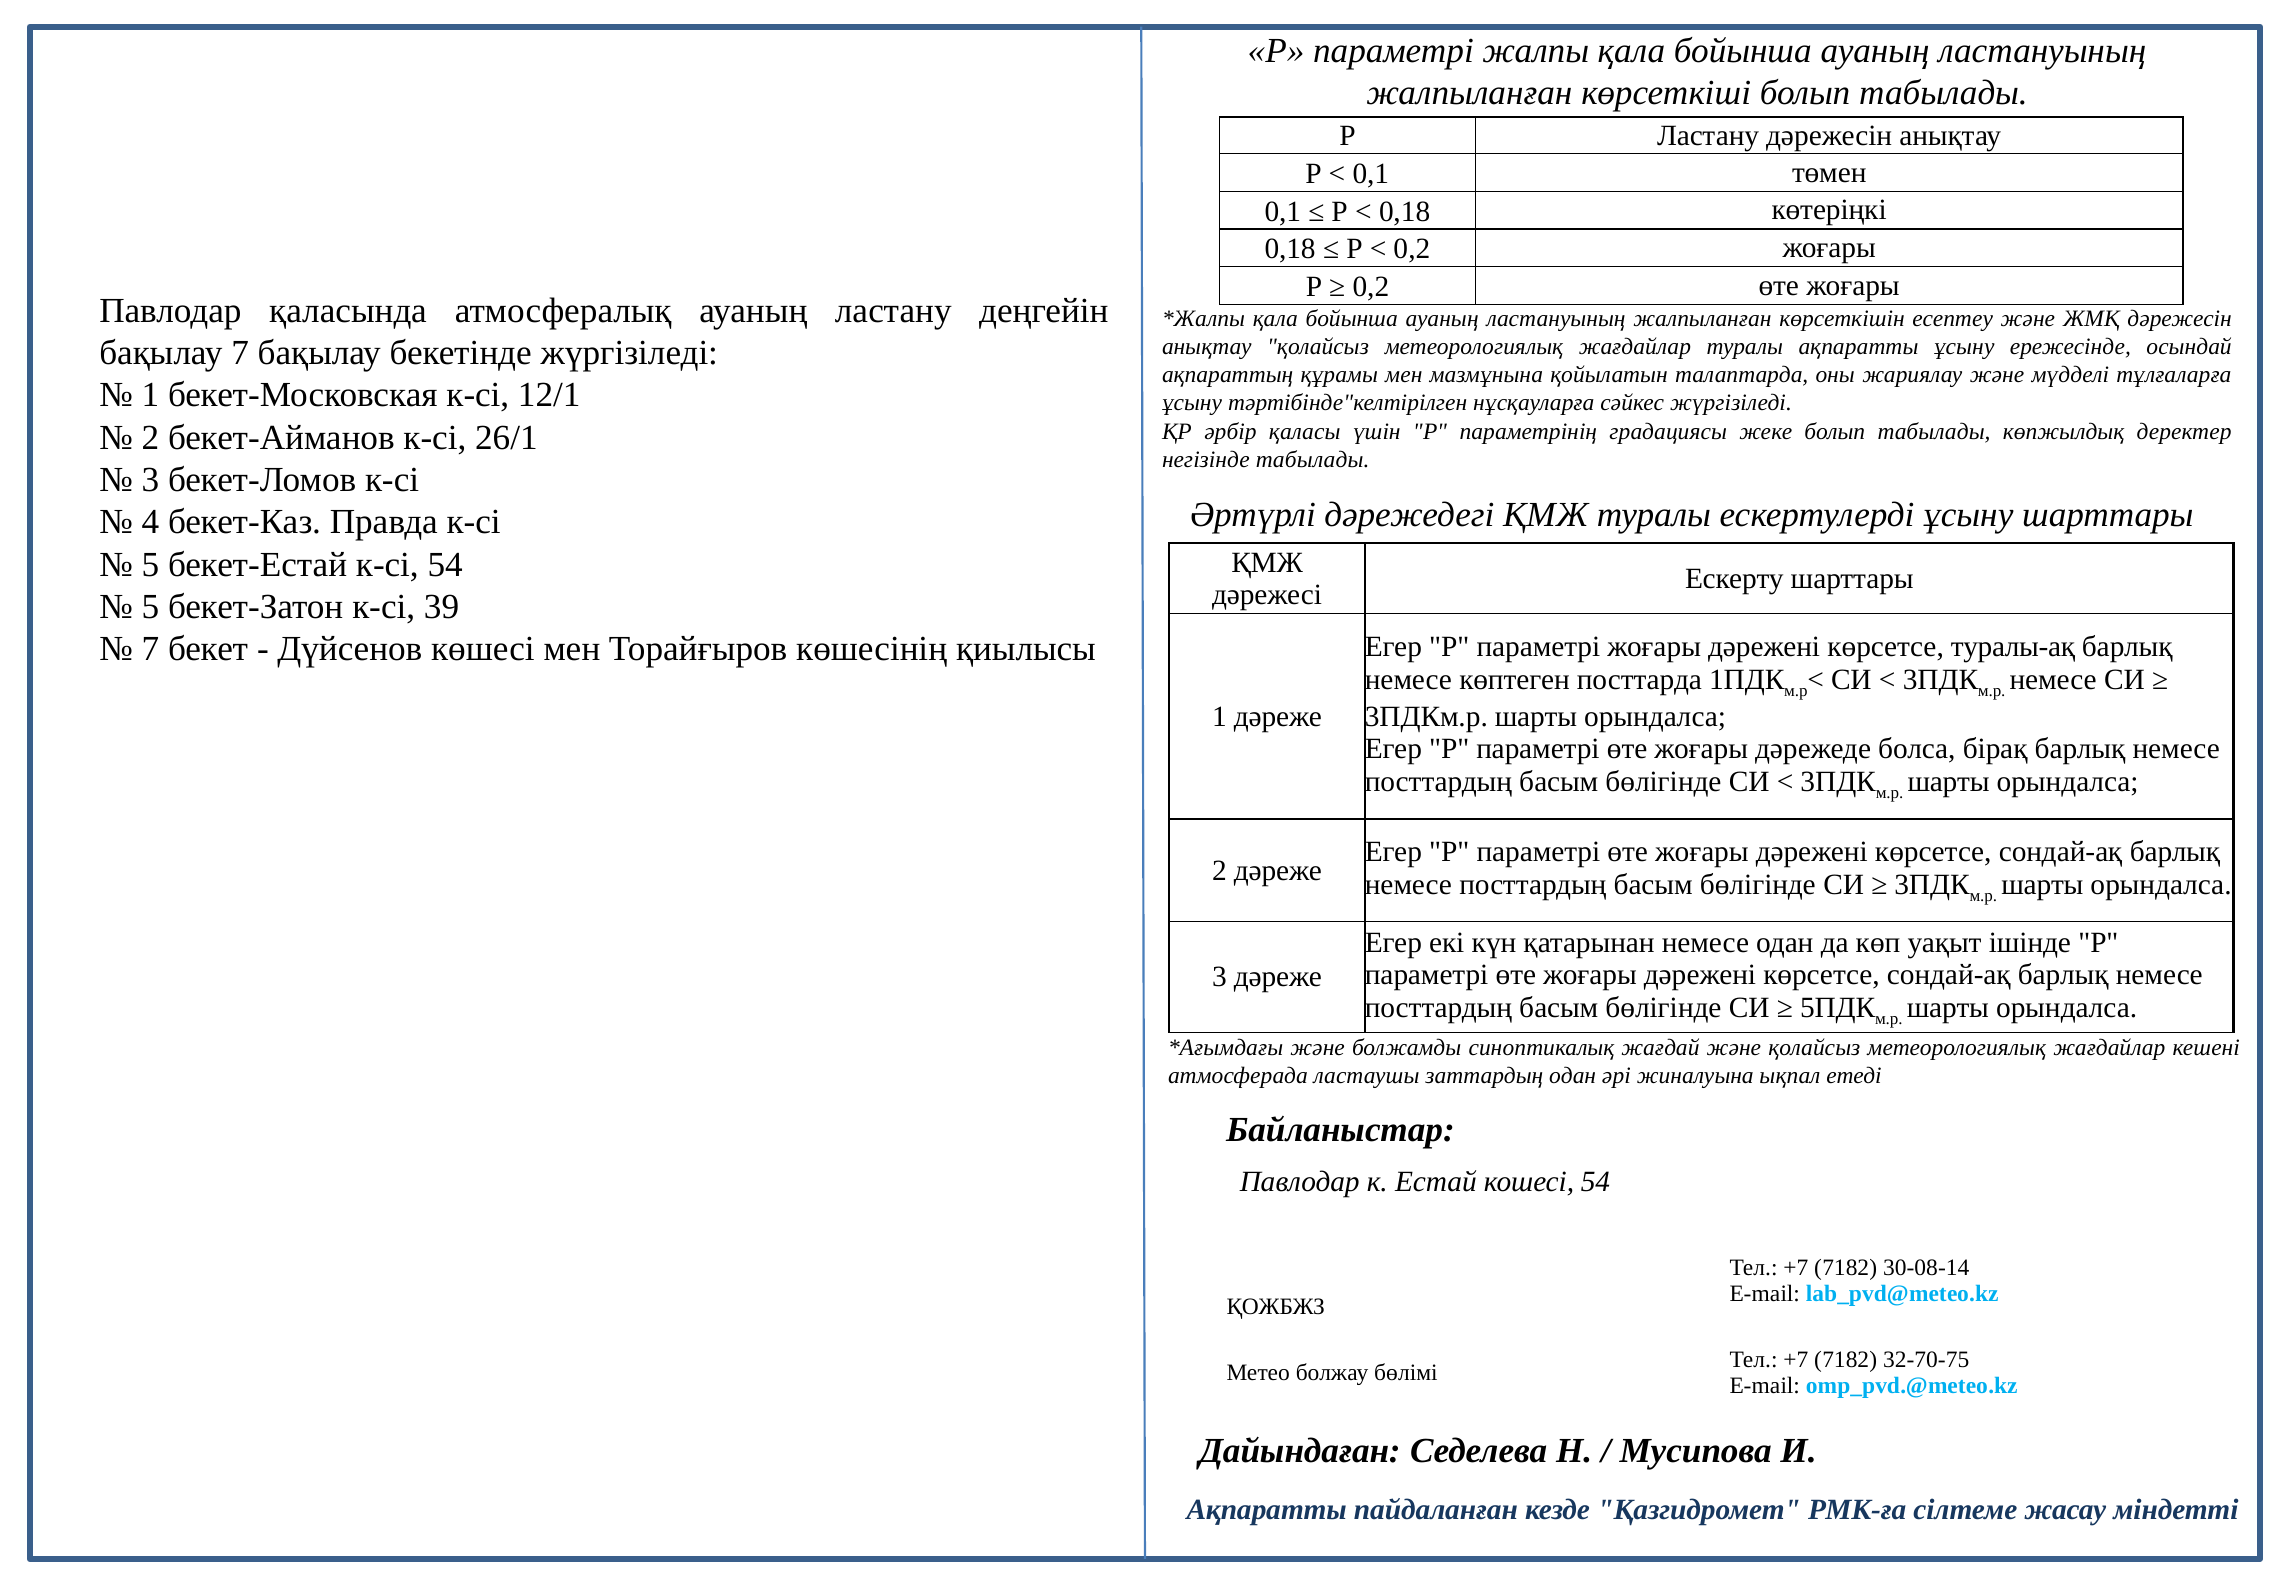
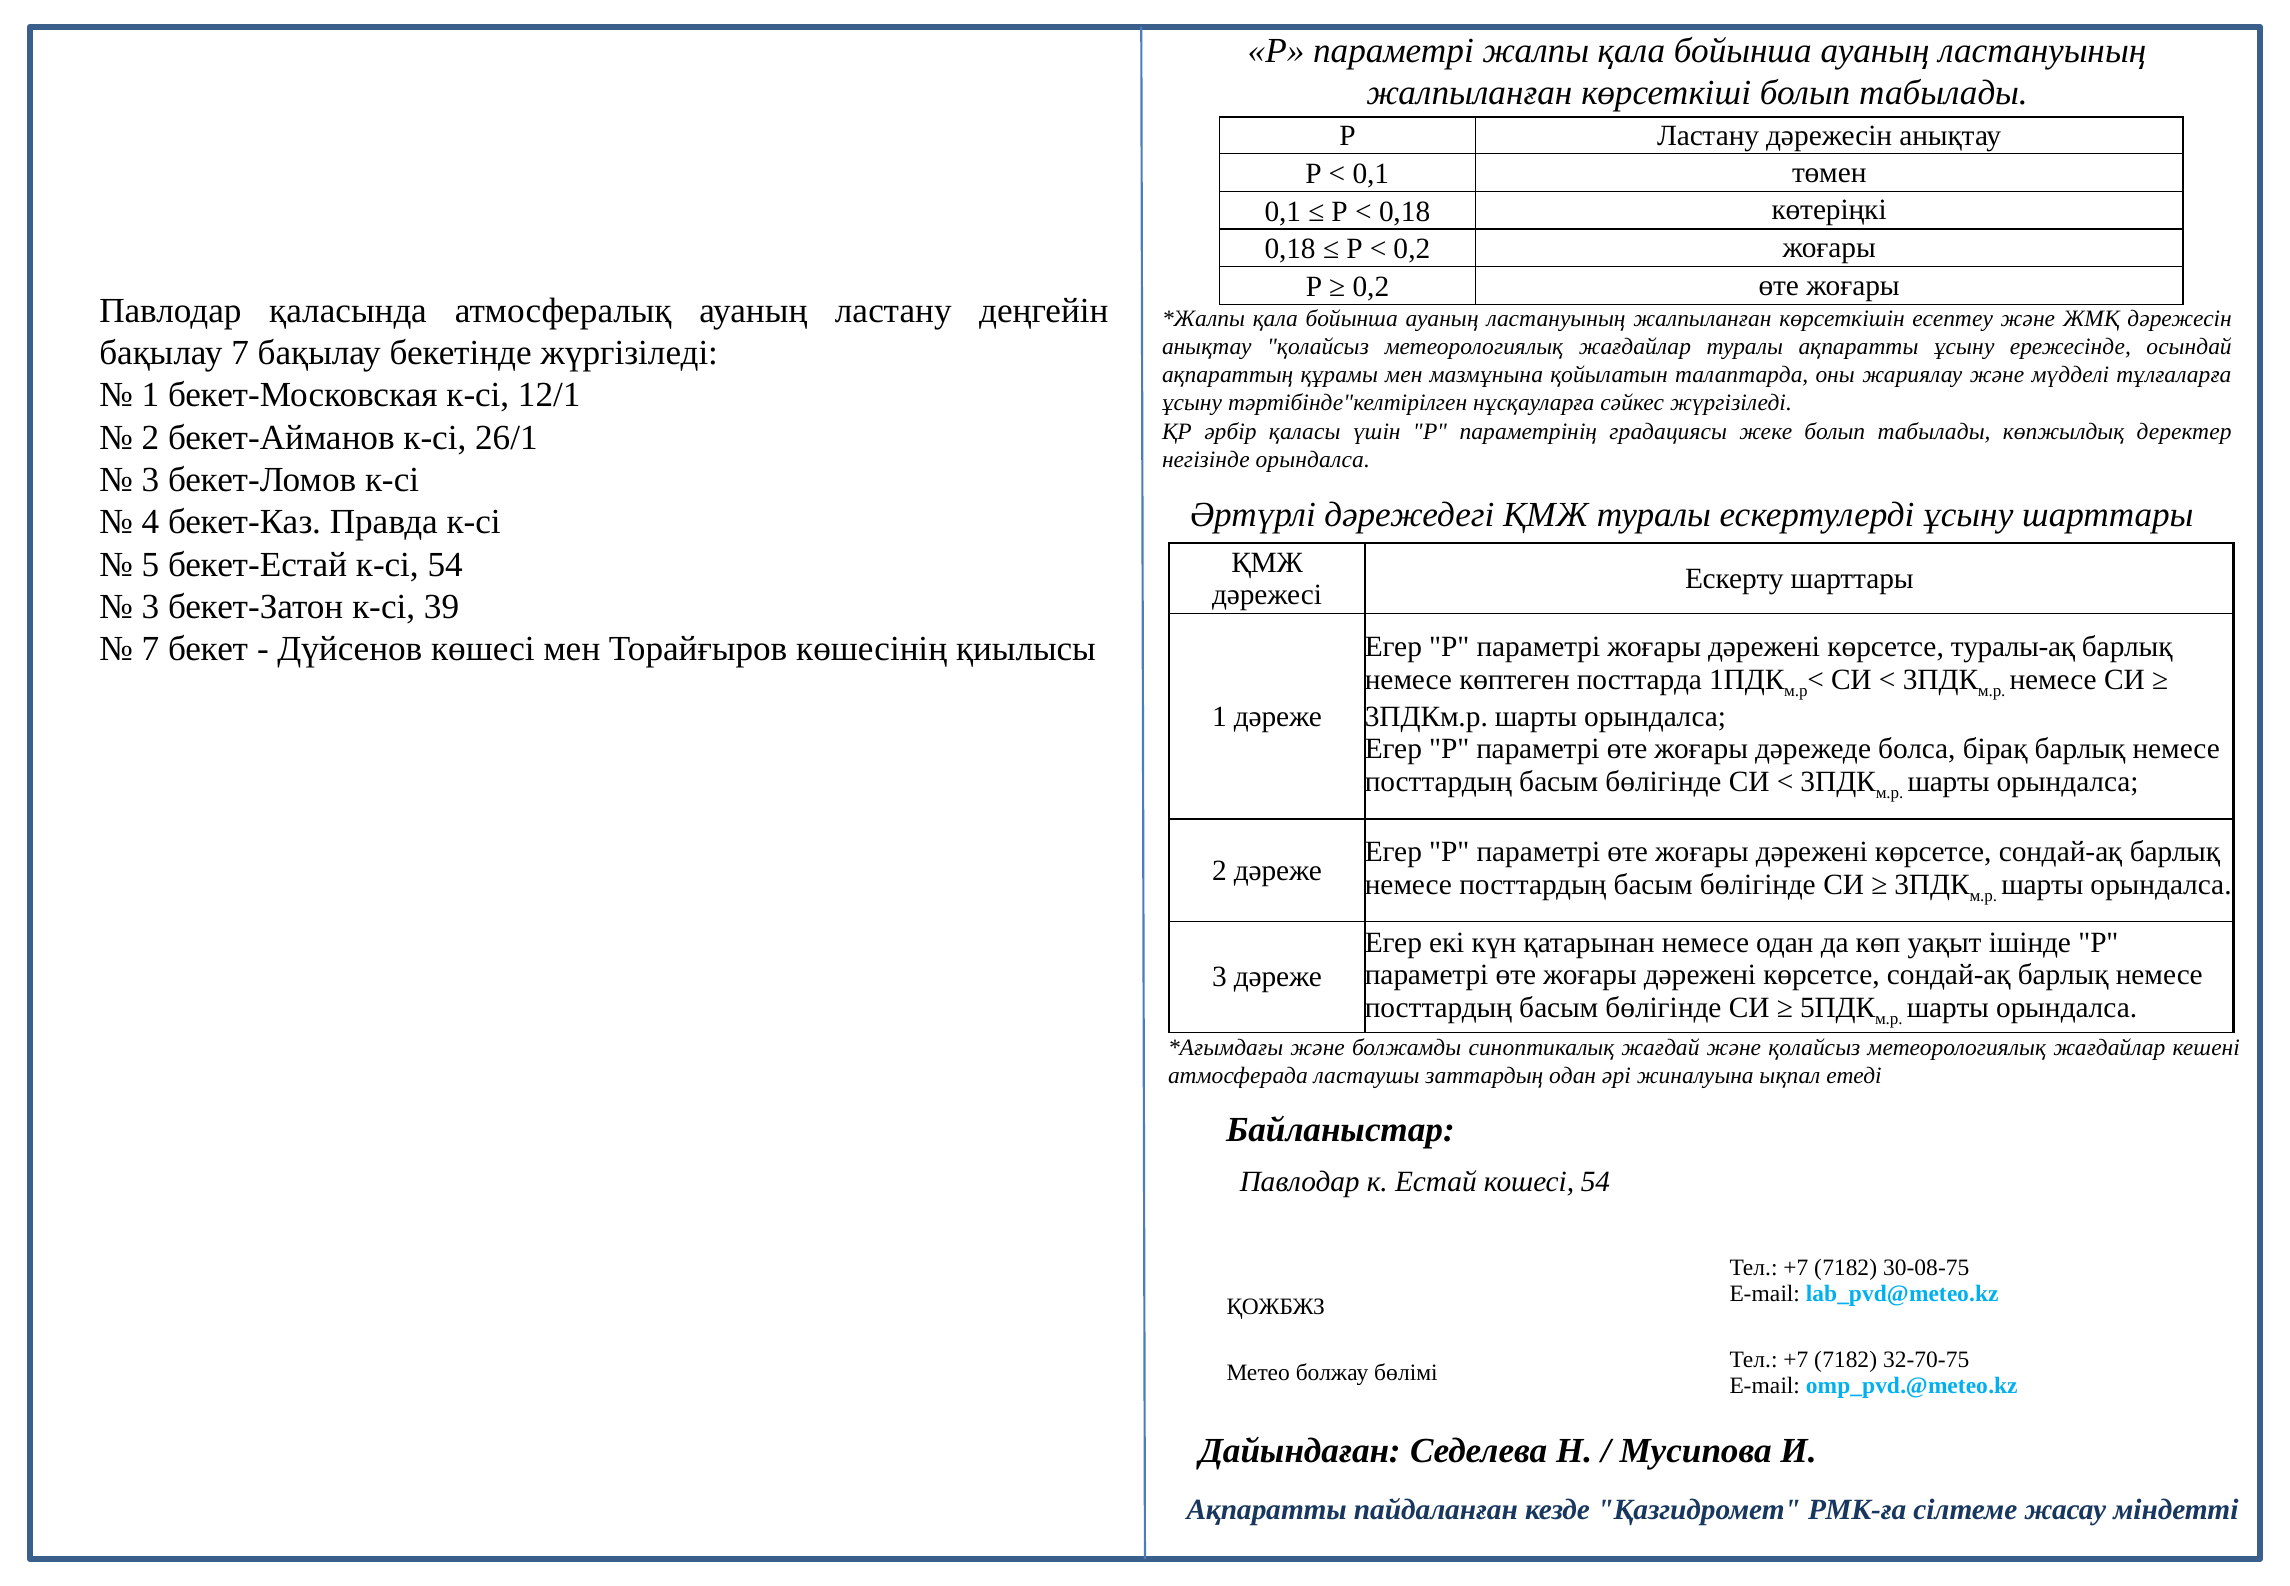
негізінде табылады: табылады -> орындалса (1313, 459)
5: 5 -> 3 (150, 606)
30-08-14: 30-08-14 -> 30-08-75 (1926, 1267)
